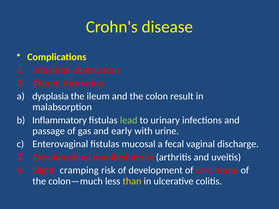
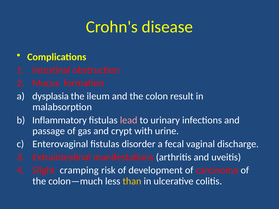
Extent: Extent -> Mucus (46, 83)
lead colour: light green -> pink (129, 120)
early: early -> crypt (122, 131)
mucosal: mucosal -> disorder (139, 144)
